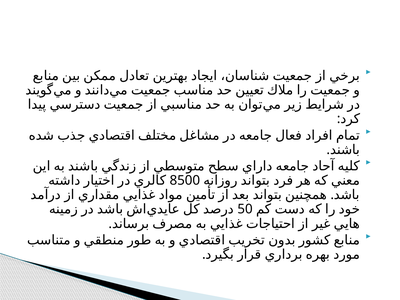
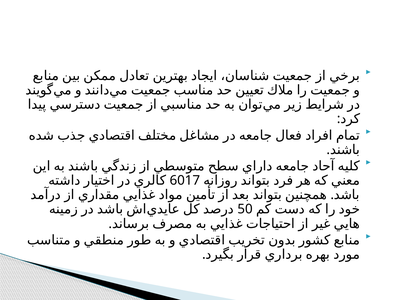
8500: 8500 -> 6017 (185, 180)
